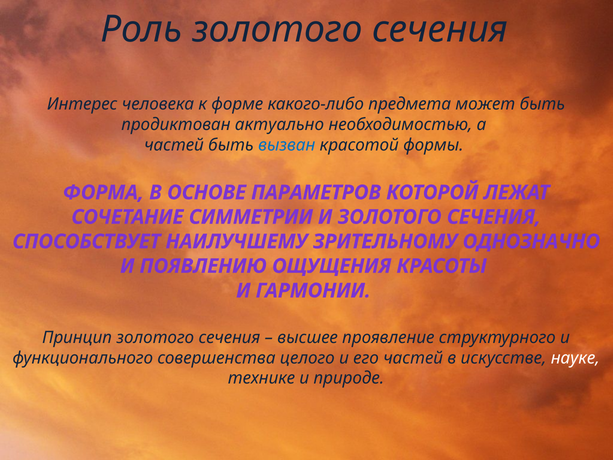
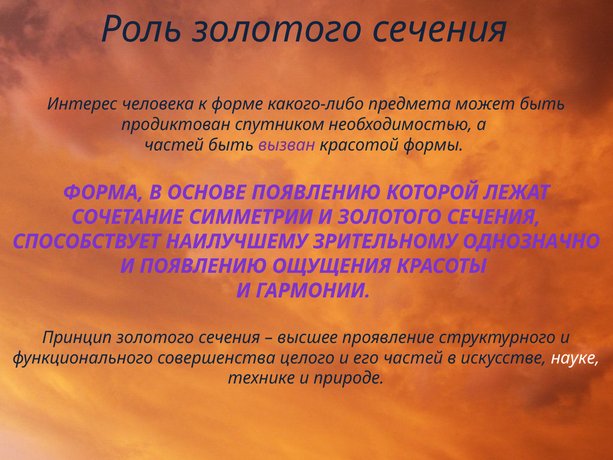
актуально: актуально -> спутником (280, 125)
вызван colour: blue -> purple (287, 145)
ОСНОВЕ ПАРАМЕТРОВ: ПАРАМЕТРОВ -> ПОЯВЛЕНИЮ (316, 192)
